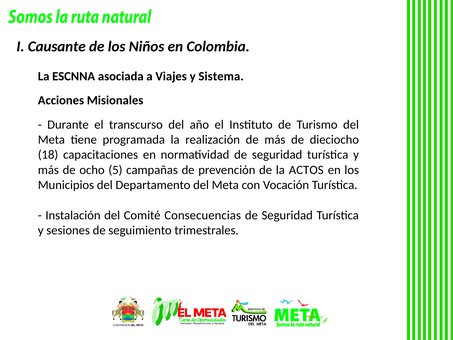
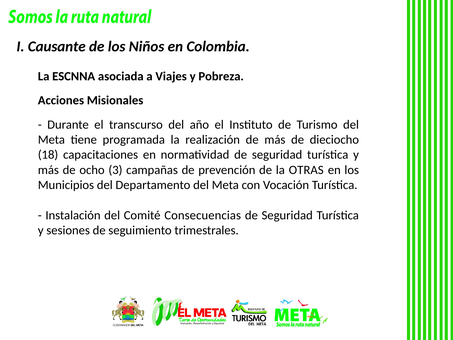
Sistema: Sistema -> Pobreza (221, 76)
5: 5 -> 3 (115, 170)
ACTOS: ACTOS -> OTRAS (306, 170)
